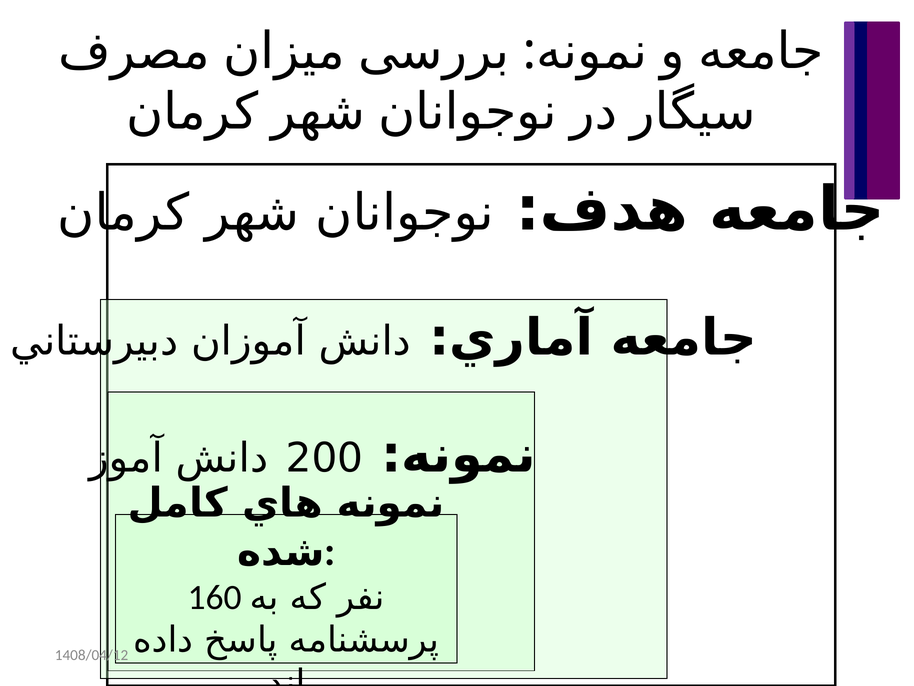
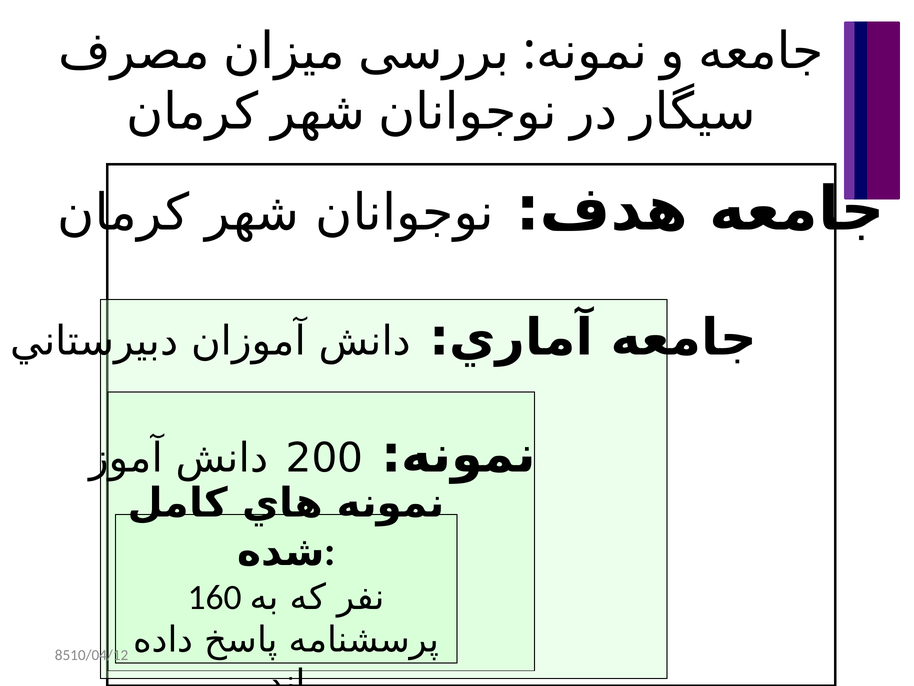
1408/04/12: 1408/04/12 -> 8510/04/12 (92, 655)
